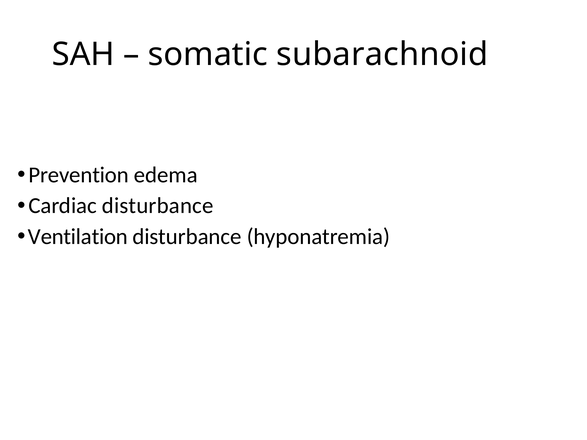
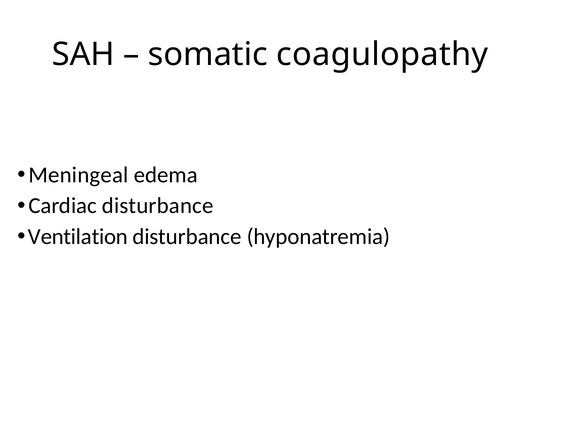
subarachnoid: subarachnoid -> coagulopathy (382, 54)
Prevention: Prevention -> Meningeal (78, 175)
